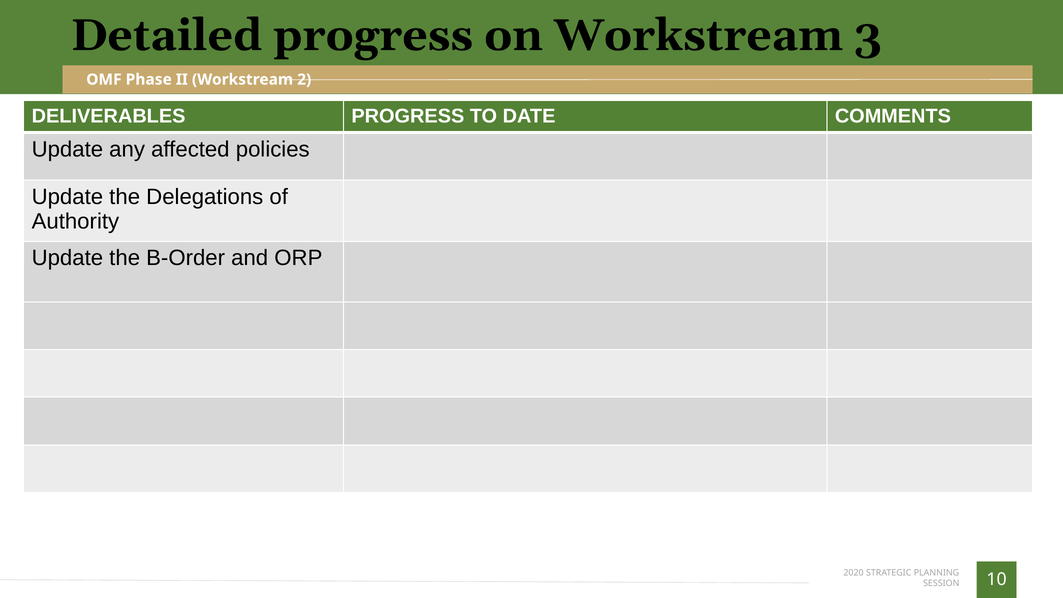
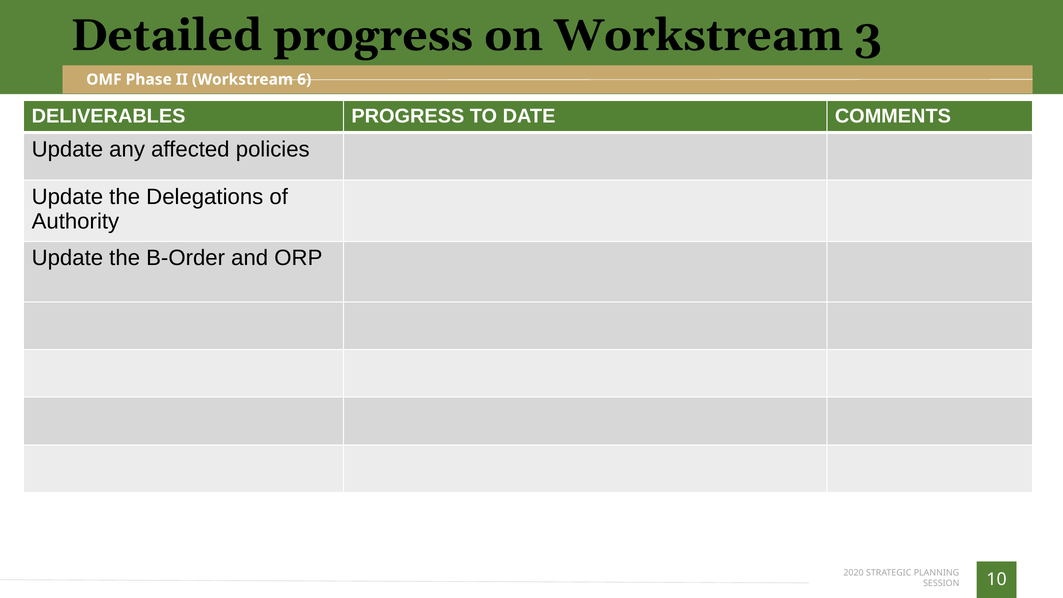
2: 2 -> 6 (304, 80)
